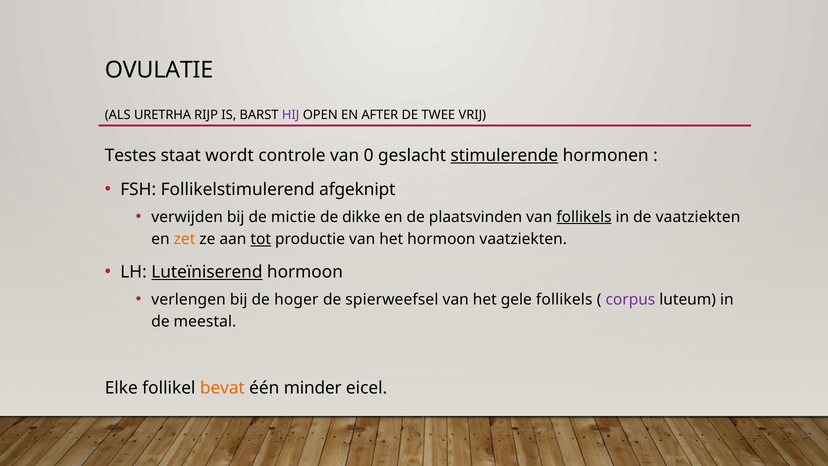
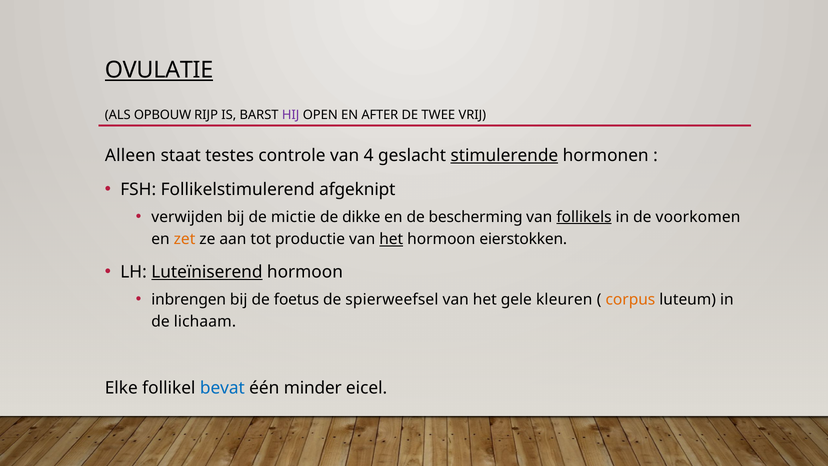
OVULATIE underline: none -> present (159, 70)
URETRHA: URETRHA -> OPBOUW (163, 115)
Testes: Testes -> Alleen (130, 156)
wordt: wordt -> testes (230, 156)
0: 0 -> 4 (369, 156)
plaatsvinden: plaatsvinden -> bescherming (476, 217)
de vaatziekten: vaatziekten -> voorkomen (698, 217)
tot underline: present -> none (261, 239)
het underline: none -> present (391, 239)
hormoon vaatziekten: vaatziekten -> eierstokken (523, 239)
verlengen: verlengen -> inbrengen (189, 299)
hoger: hoger -> foetus (296, 299)
gele follikels: follikels -> kleuren (564, 299)
corpus colour: purple -> orange (630, 299)
meestal: meestal -> lichaam (205, 322)
bevat colour: orange -> blue (222, 388)
